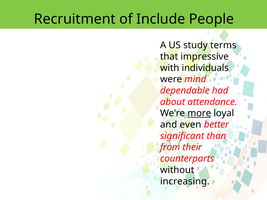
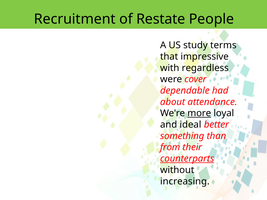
Include: Include -> Restate (161, 19)
individuals: individuals -> regardless (205, 68)
mind: mind -> cover (195, 79)
even: even -> ideal (190, 125)
significant: significant -> something (182, 136)
counterparts underline: none -> present (187, 159)
